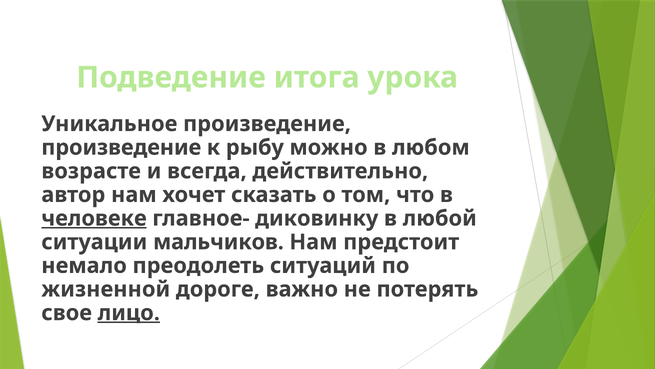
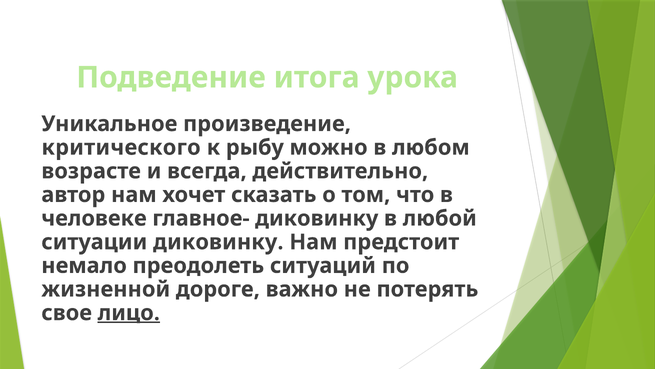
произведение: произведение -> критического (121, 147)
человеке underline: present -> none (94, 218)
ситуации мальчиков: мальчиков -> диковинку (218, 242)
